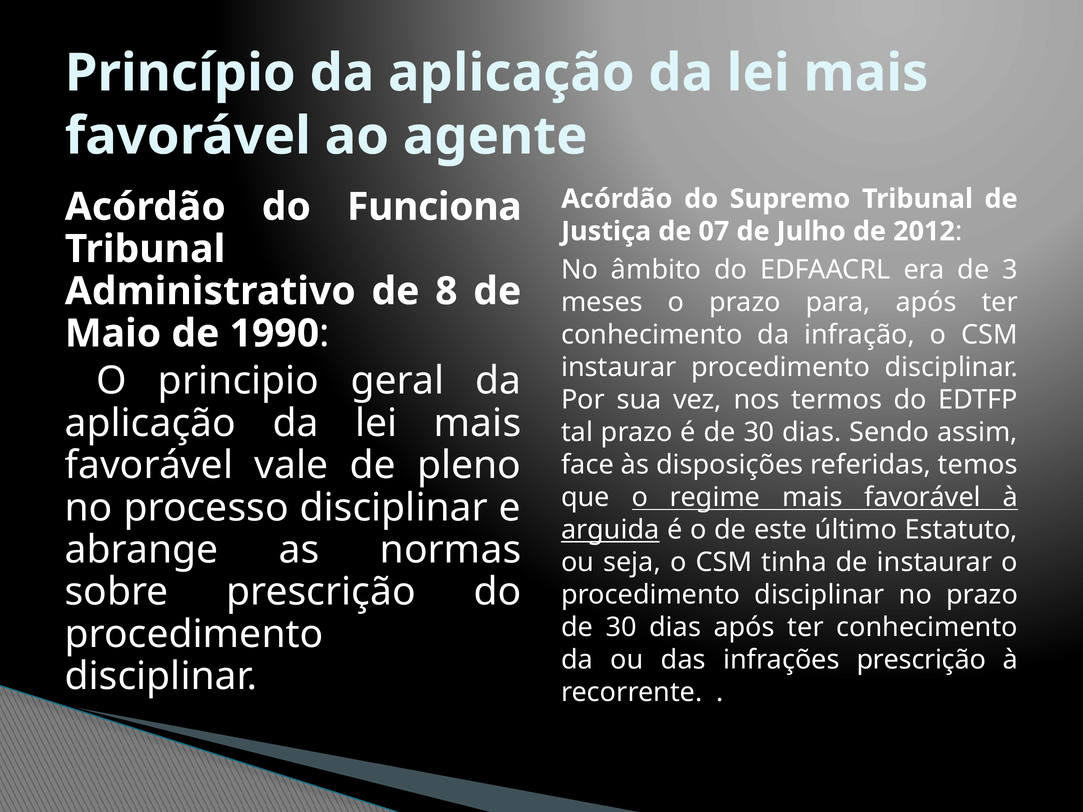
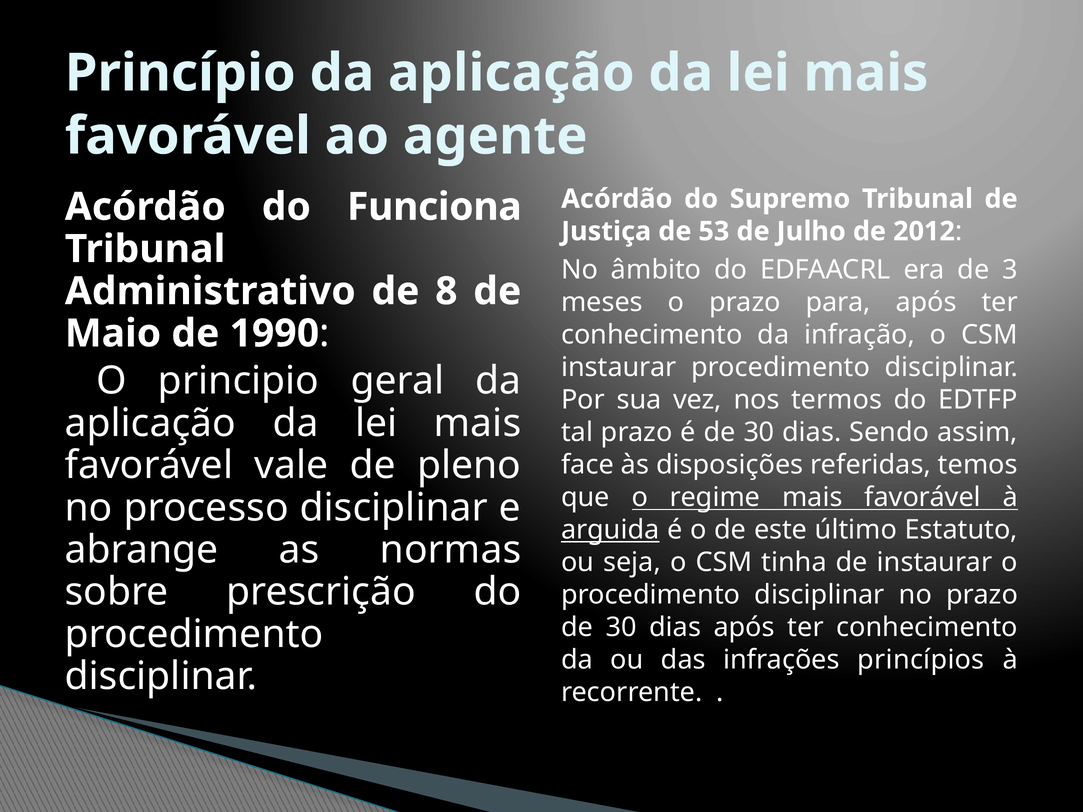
07: 07 -> 53 (714, 231)
infrações prescrição: prescrição -> princípios (921, 660)
